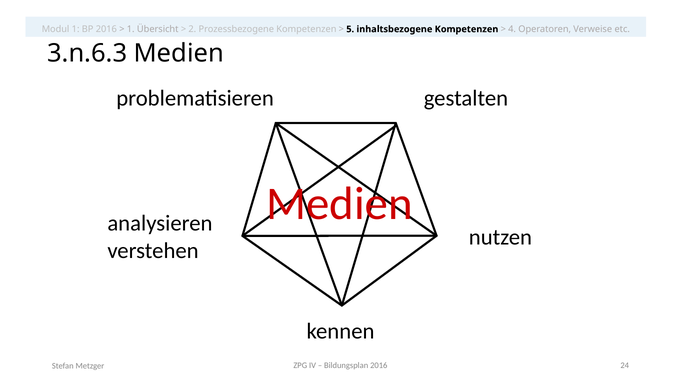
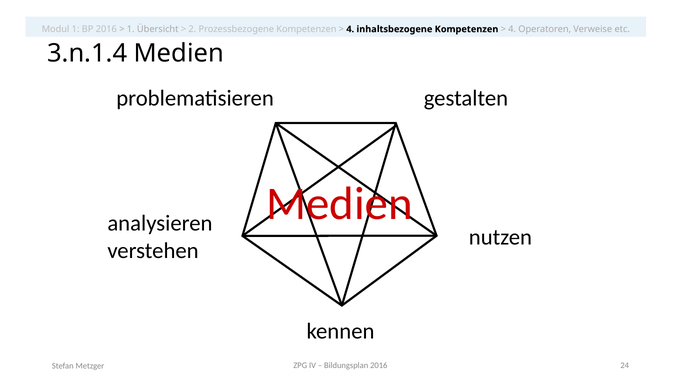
5: 5 -> 4 (350, 29)
3.n.6.3: 3.n.6.3 -> 3.n.1.4 (87, 53)
